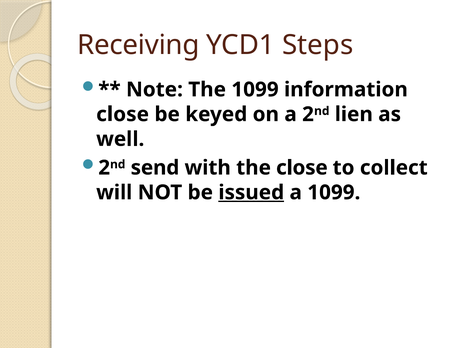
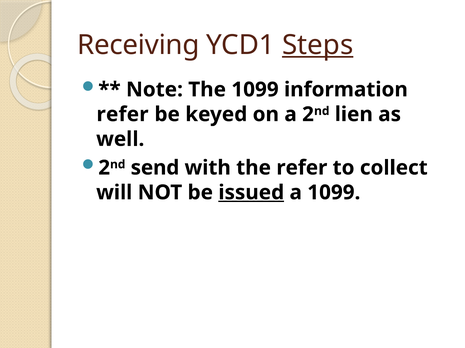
Steps underline: none -> present (318, 45)
close: close -> refer (123, 115)
the close: close -> refer (302, 168)
